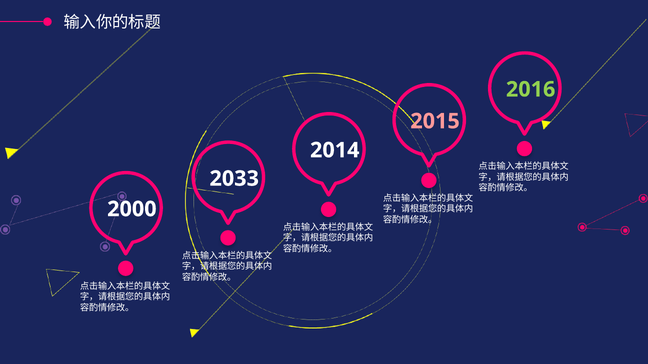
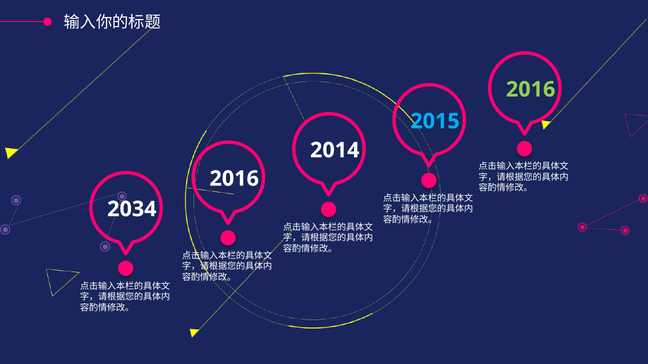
2015 colour: pink -> light blue (435, 121)
2033: 2033 -> 2016 (234, 179)
2000: 2000 -> 2034 (132, 209)
